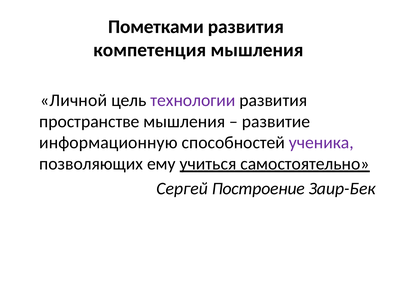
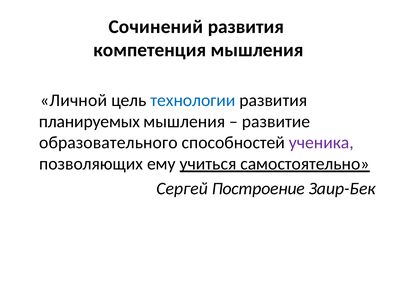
Пометками: Пометками -> Сочинений (156, 27)
технологии colour: purple -> blue (193, 100)
пространстве: пространстве -> планируемых (89, 121)
информационную: информационную -> образовательного (108, 143)
